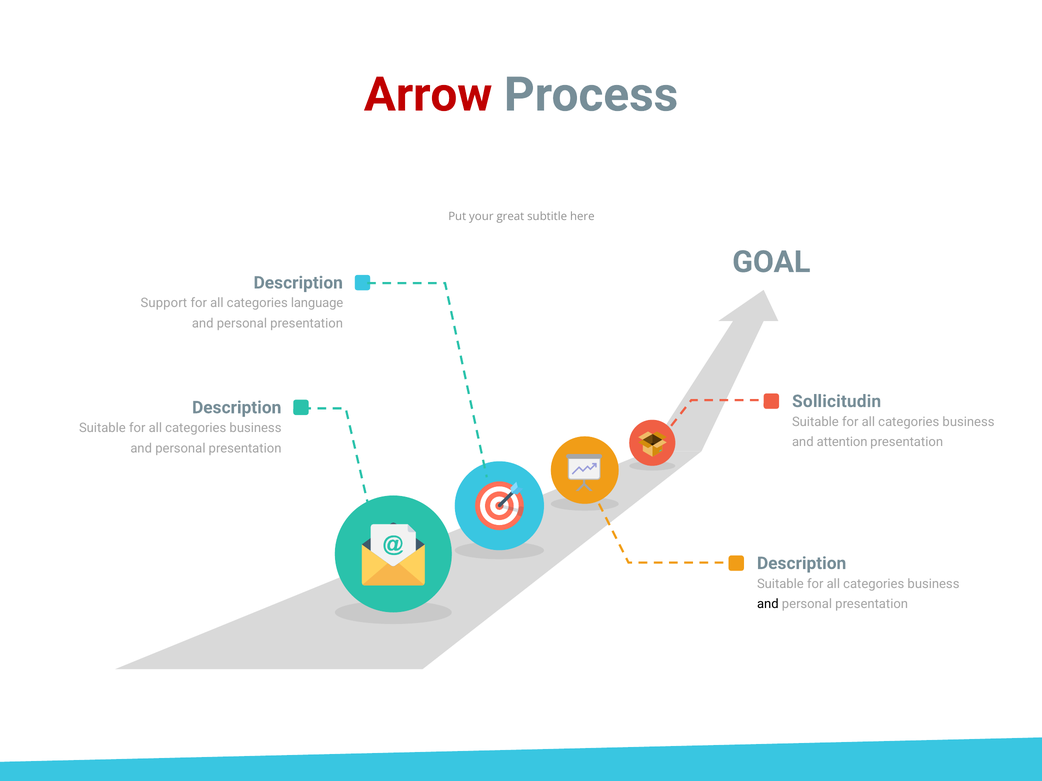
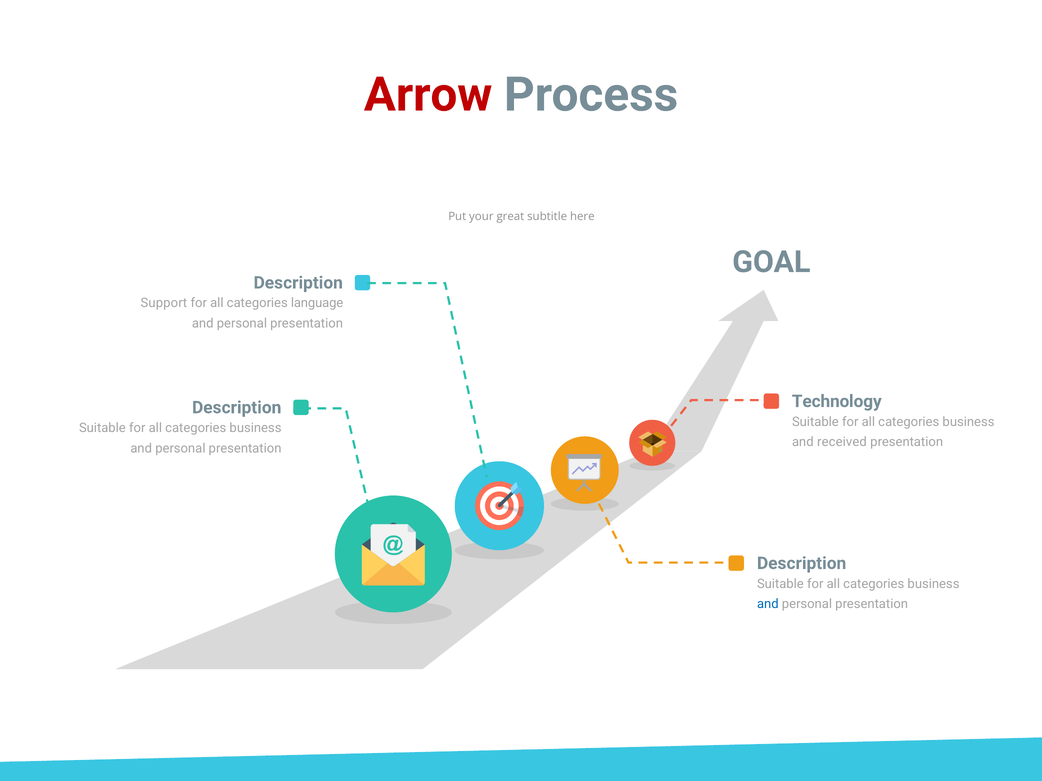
Sollicitudin: Sollicitudin -> Technology (837, 402)
attention: attention -> received (842, 442)
and colour: black -> blue (768, 604)
